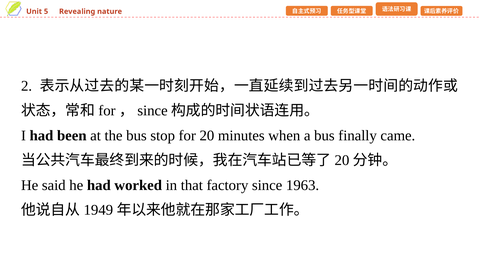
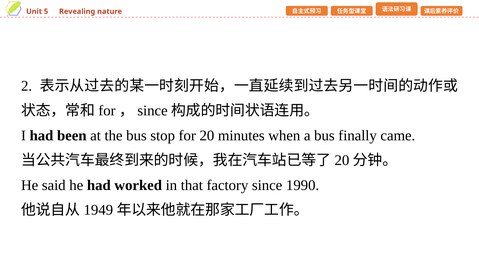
1963: 1963 -> 1990 (303, 185)
